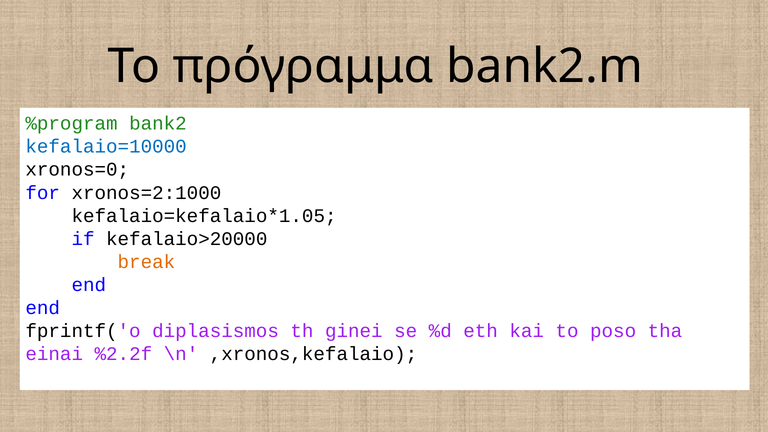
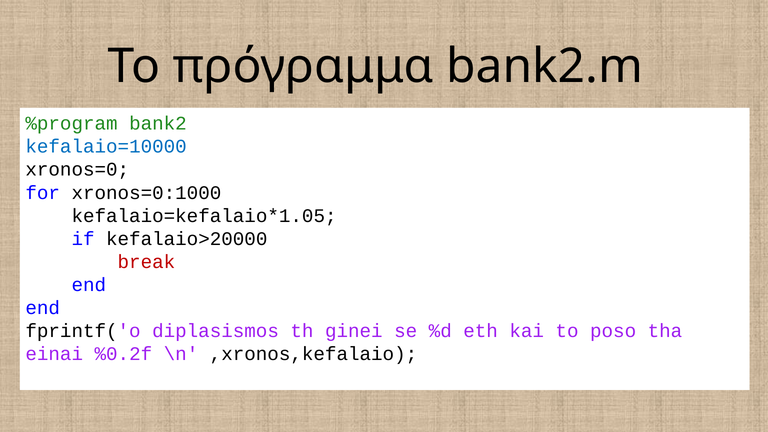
xronos=2:1000: xronos=2:1000 -> xronos=0:1000 (146, 193)
break colour: orange -> red (146, 262)
%2.2f: %2.2f -> %0.2f (123, 354)
